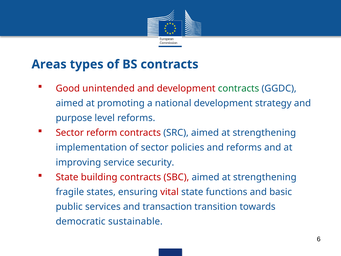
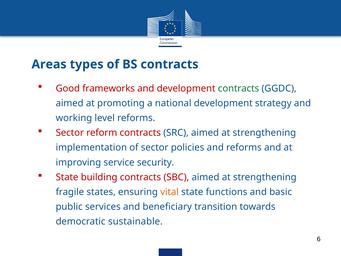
unintended: unintended -> frameworks (109, 88)
purpose: purpose -> working (74, 118)
vital colour: red -> orange (170, 192)
transaction: transaction -> beneficiary (167, 207)
